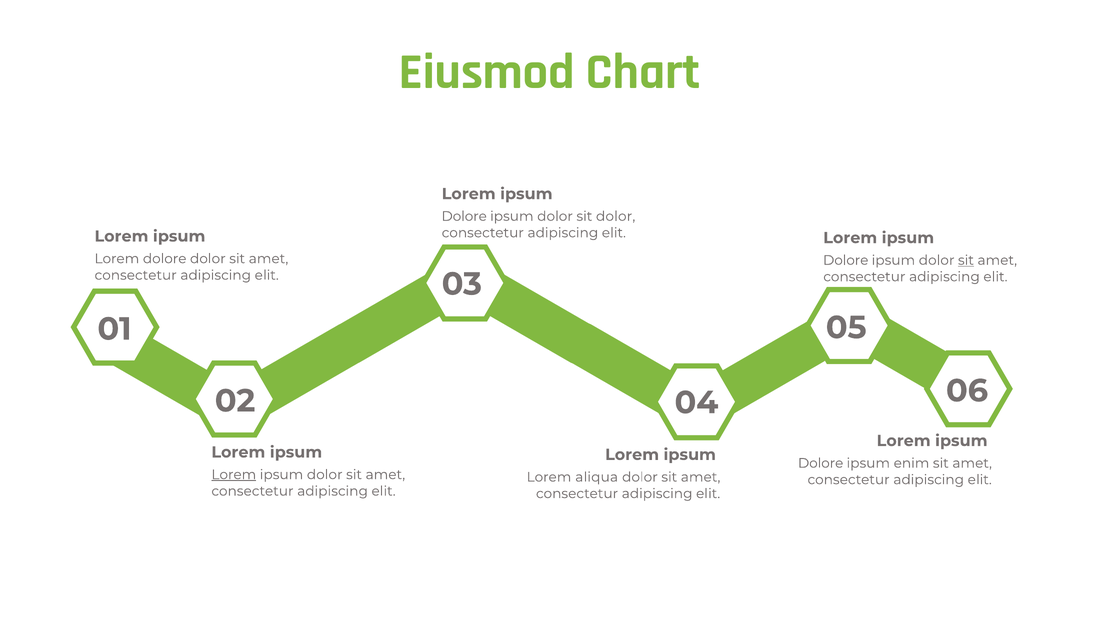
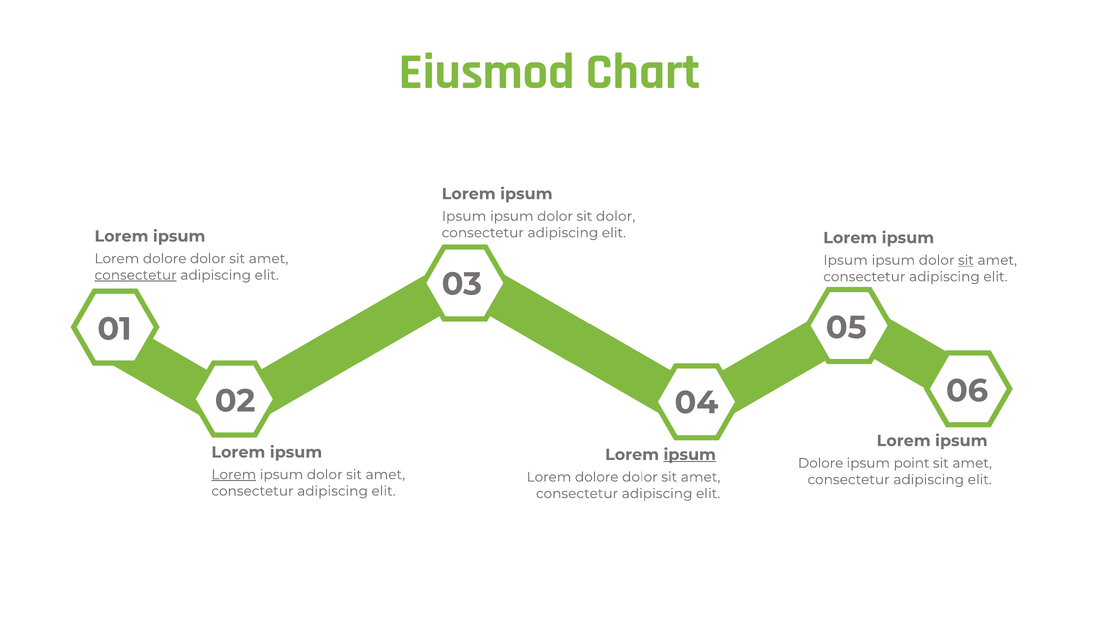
Dolore: Dolore -> Ipsum (464, 216)
Dolore: Dolore -> Ipsum (846, 260)
consectetur underline: none -> present (136, 275)
ipsum underline: none -> present (690, 454)
enim: enim -> point (912, 463)
aliqua: aliqua -> dolore (597, 477)
